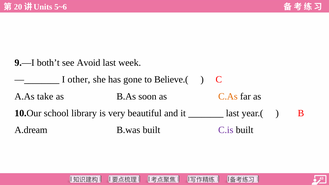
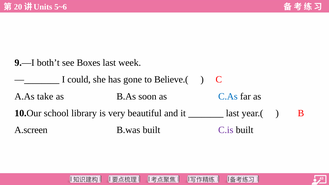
Avoid: Avoid -> Boxes (89, 63)
other: other -> could (79, 79)
C.As colour: orange -> blue (228, 96)
A.dream: A.dream -> A.screen (31, 130)
